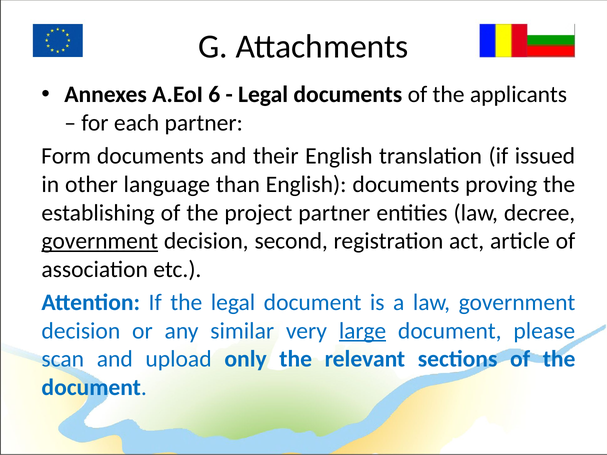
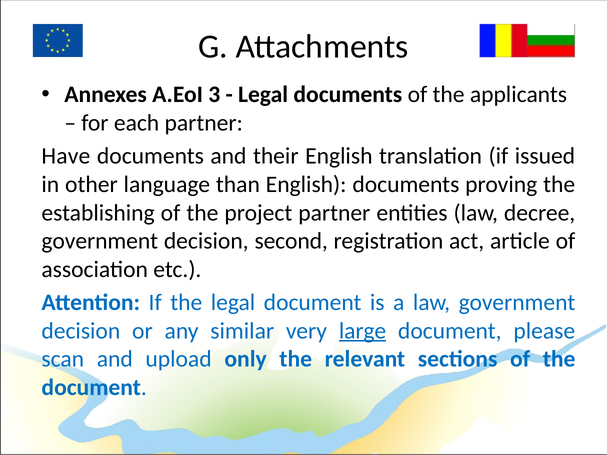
6: 6 -> 3 (214, 95)
Form: Form -> Have (66, 156)
government underline: present -> none (100, 241)
